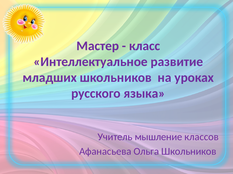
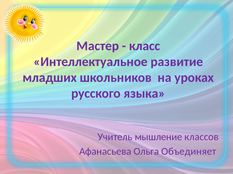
Ольга Школьников: Школьников -> Объединяет (189, 152)
